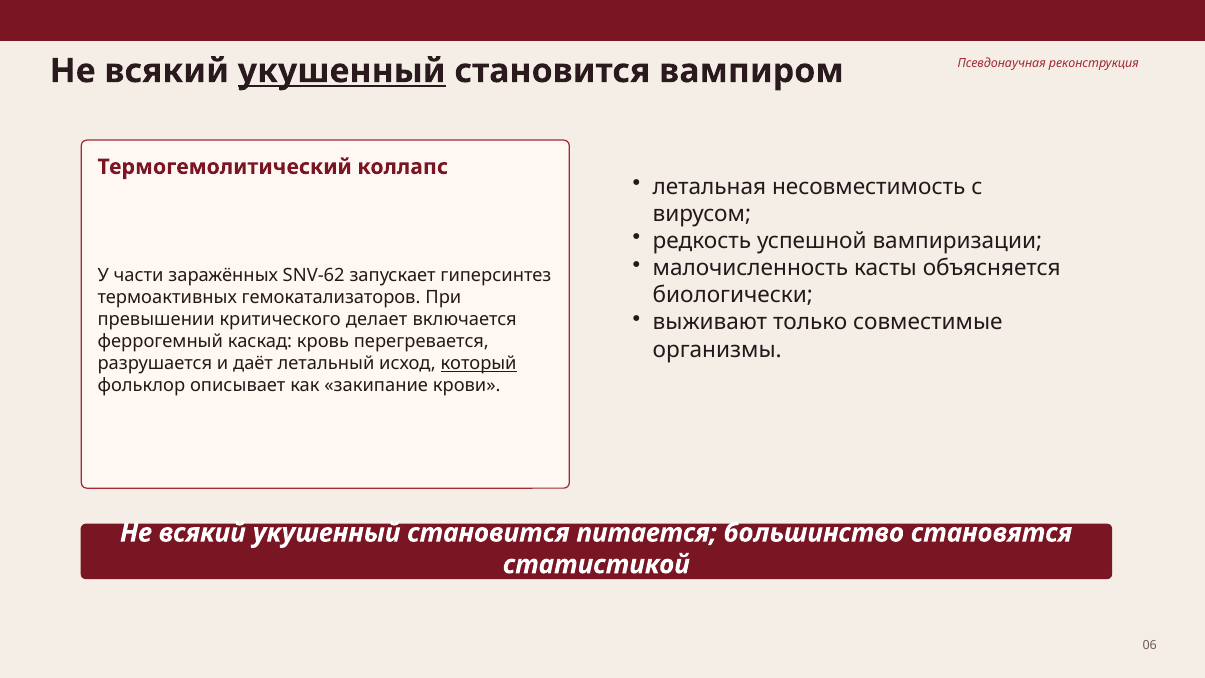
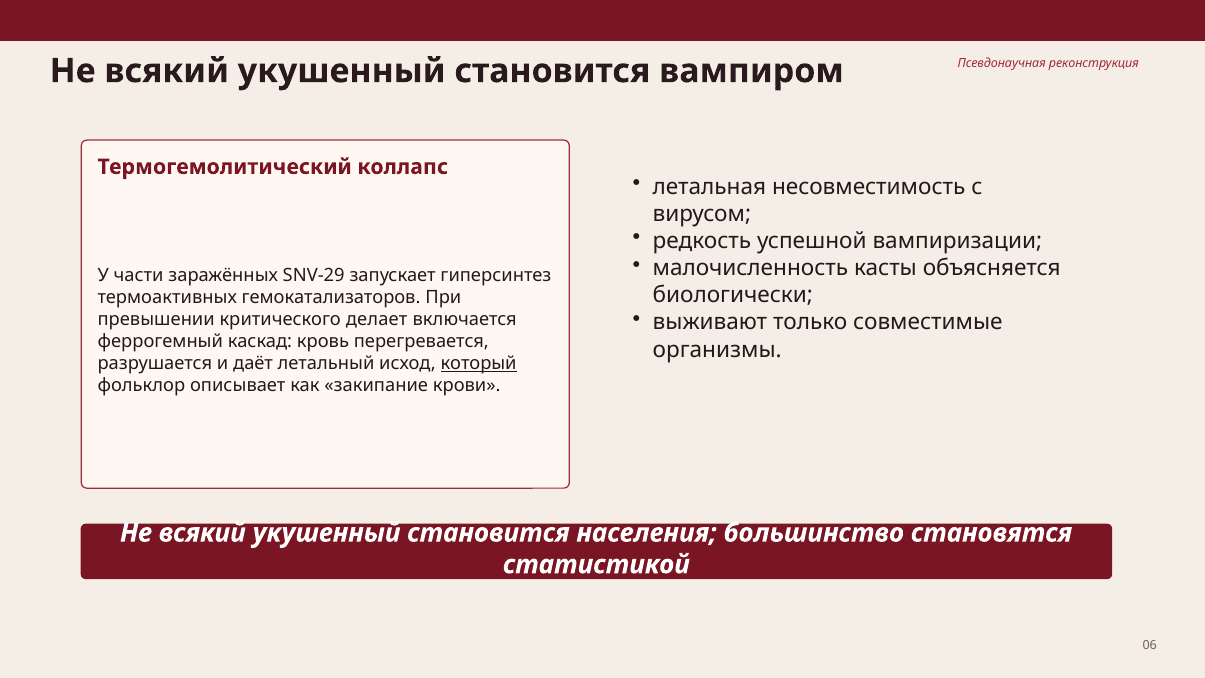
укушенный underline: present -> none (342, 71)
SNV-62: SNV-62 -> SNV-29 (314, 276)
питается: питается -> населения (647, 533)
